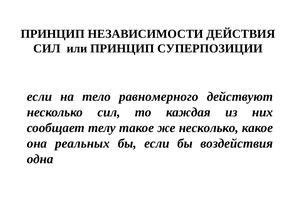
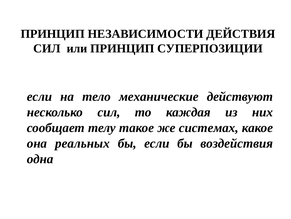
равномерного: равномерного -> механические (159, 96)
же несколько: несколько -> системах (209, 127)
